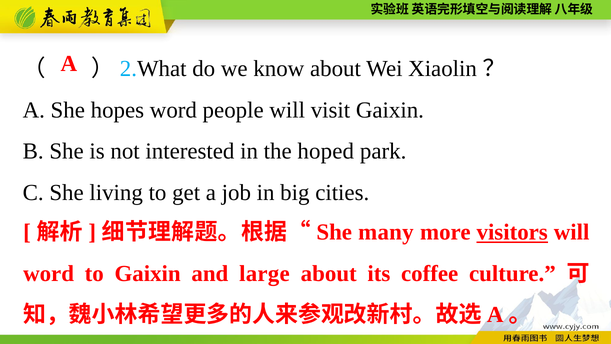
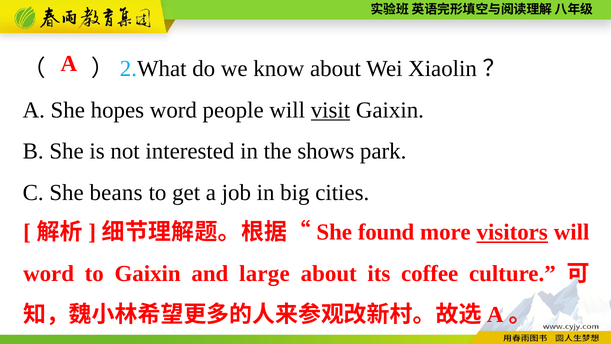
visit underline: none -> present (330, 110)
hoped: hoped -> shows (326, 151)
living: living -> beans (116, 193)
many: many -> found (386, 232)
